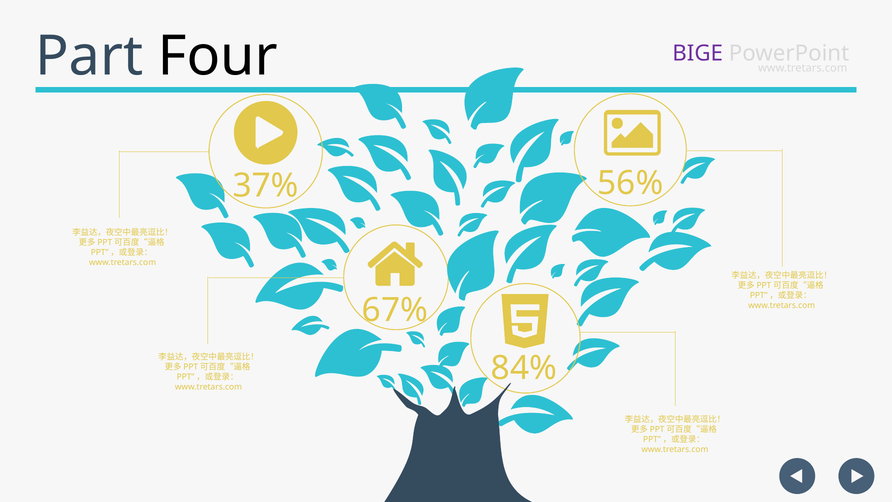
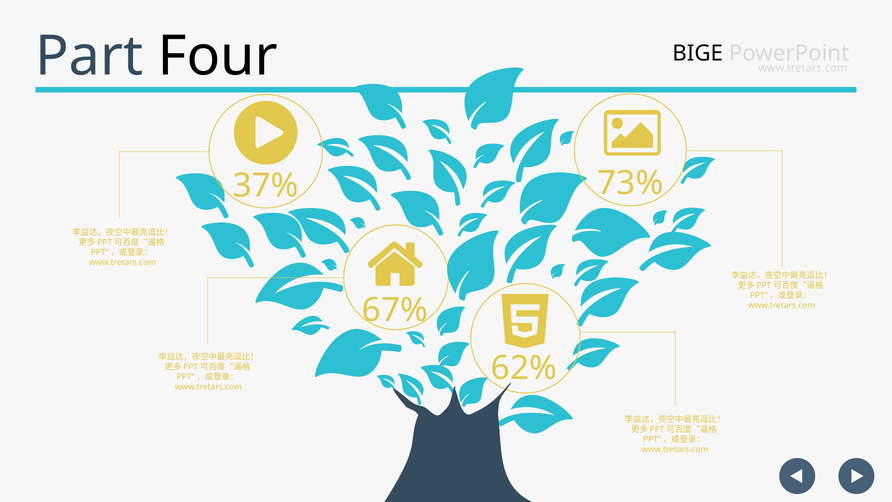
BIGE colour: purple -> black (698, 53)
56%: 56% -> 73% (630, 183)
84%: 84% -> 62% (524, 368)
